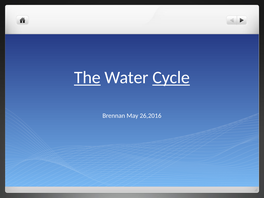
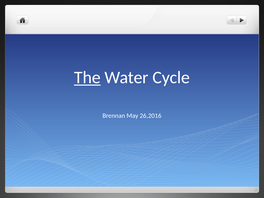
Cycle underline: present -> none (171, 78)
